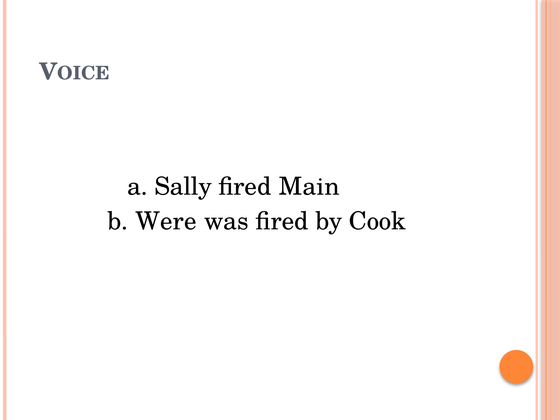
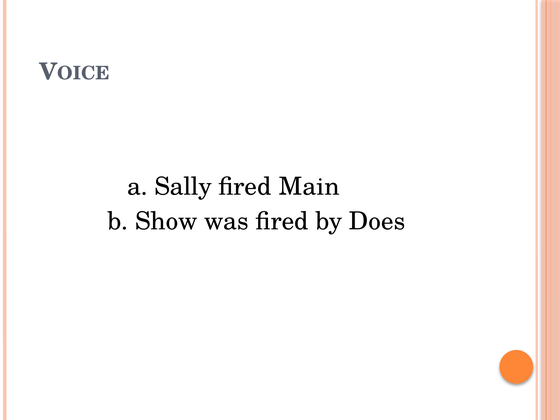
Were: Were -> Show (166, 221)
Cook: Cook -> Does (377, 221)
